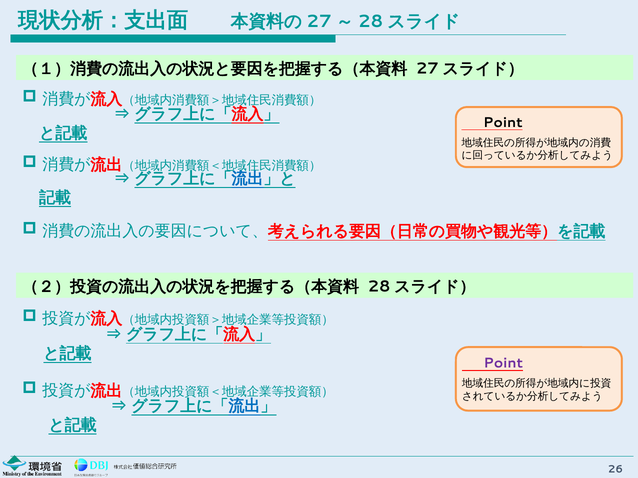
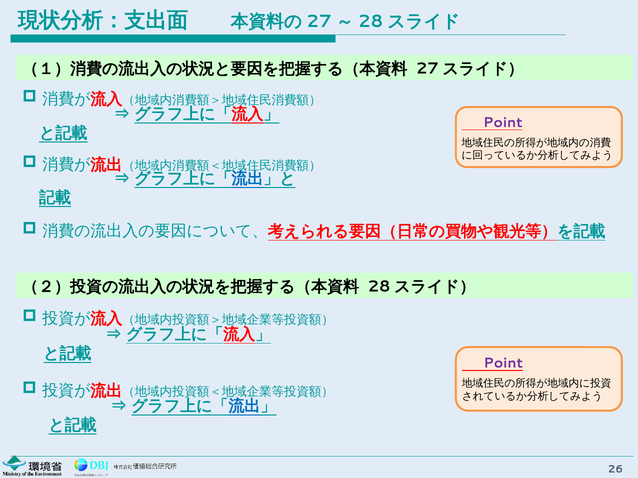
Point colour: black -> purple (503, 123)
